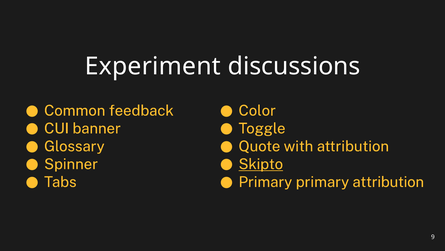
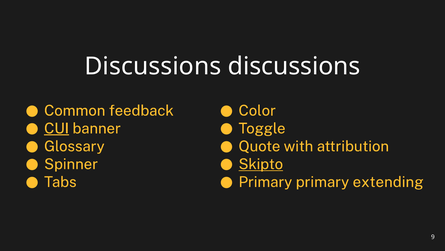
Experiment: Experiment -> Discussions (153, 66)
CUI underline: none -> present (57, 128)
primary attribution: attribution -> extending (388, 182)
